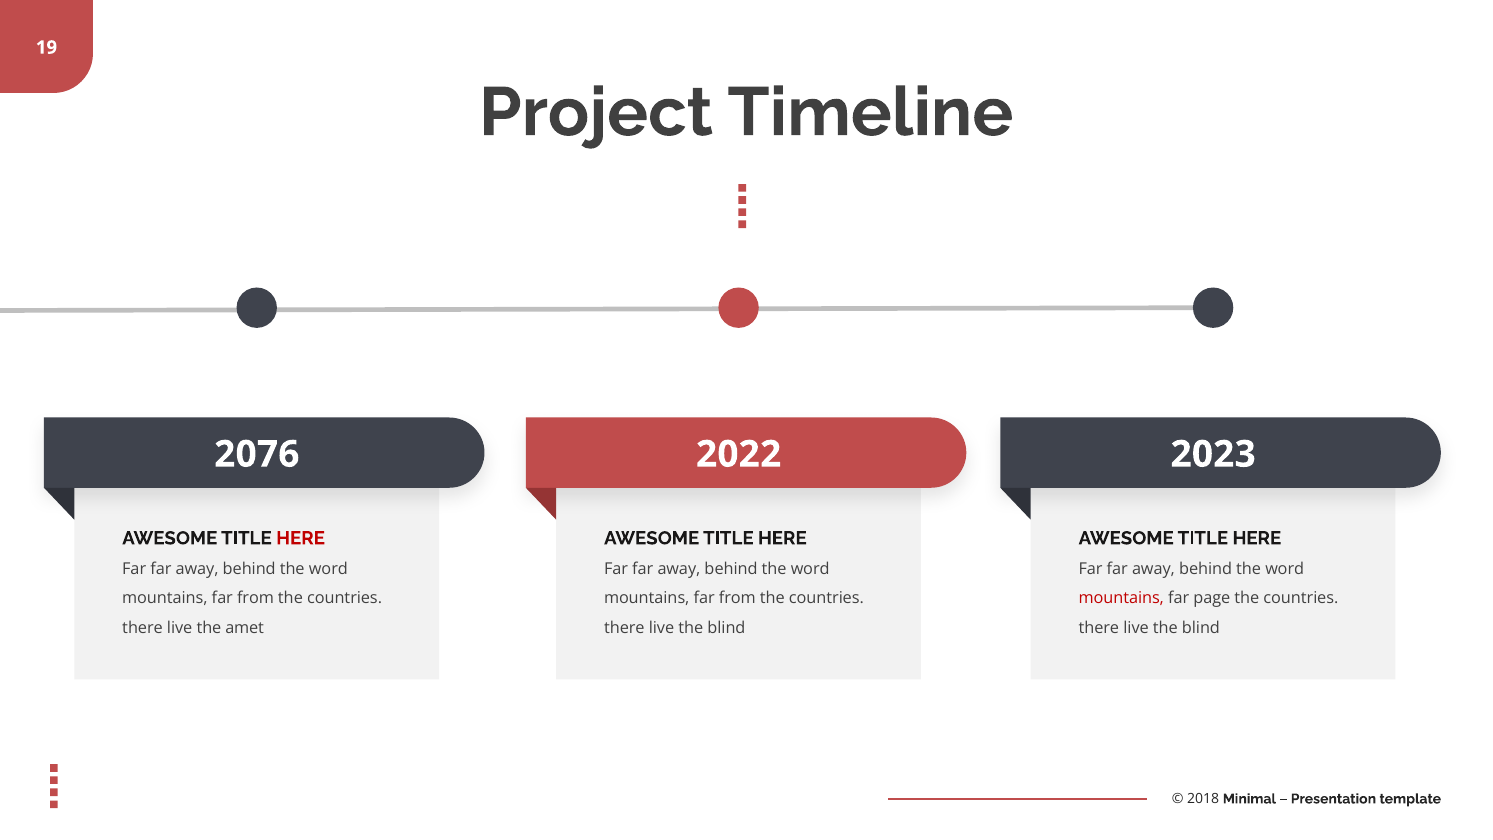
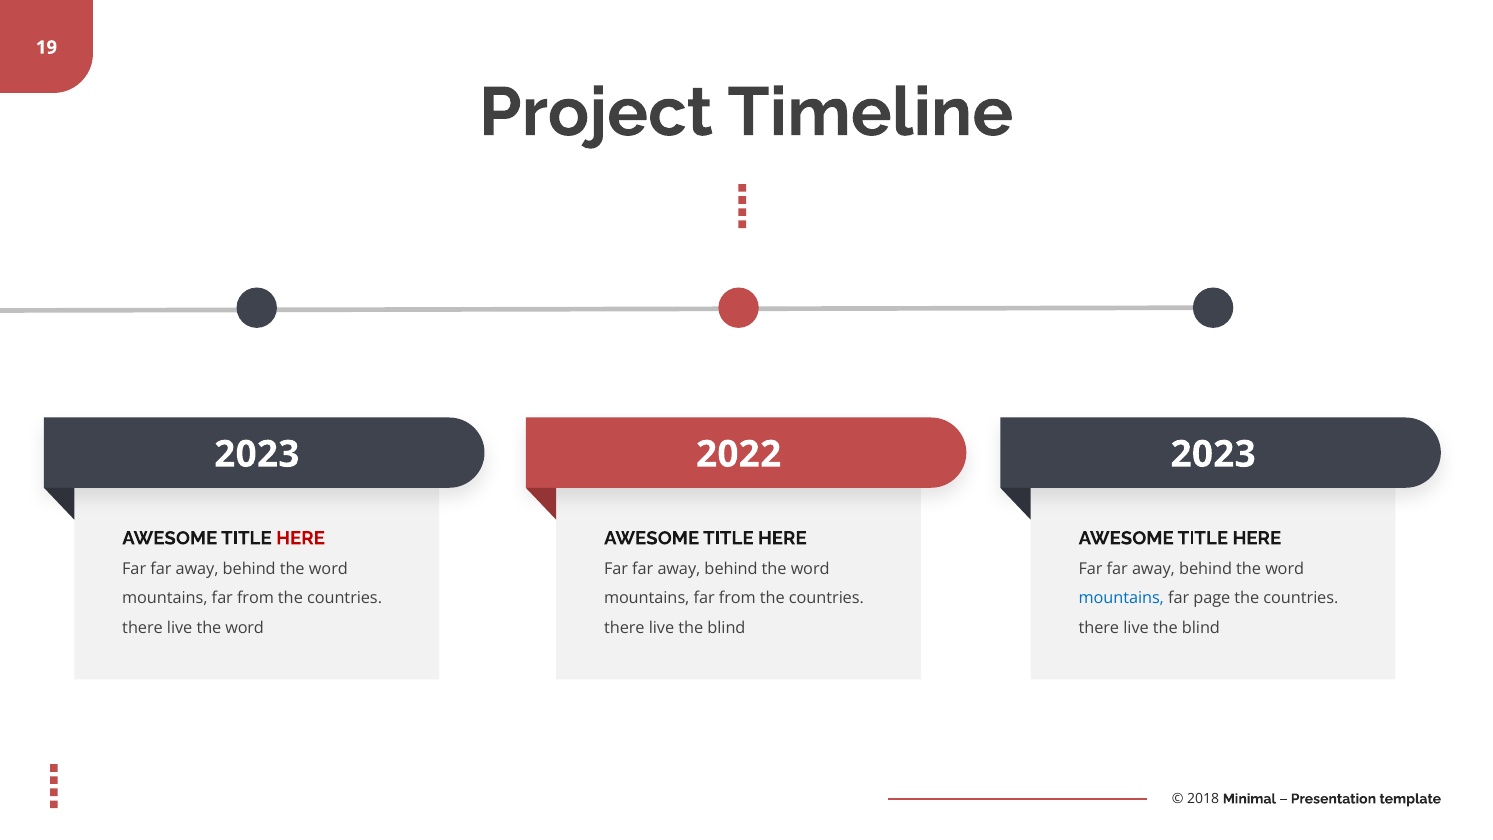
2076: 2076 -> 2023 (257, 454)
mountains colour: red -> blue (1121, 598)
live the amet: amet -> word (245, 627)
